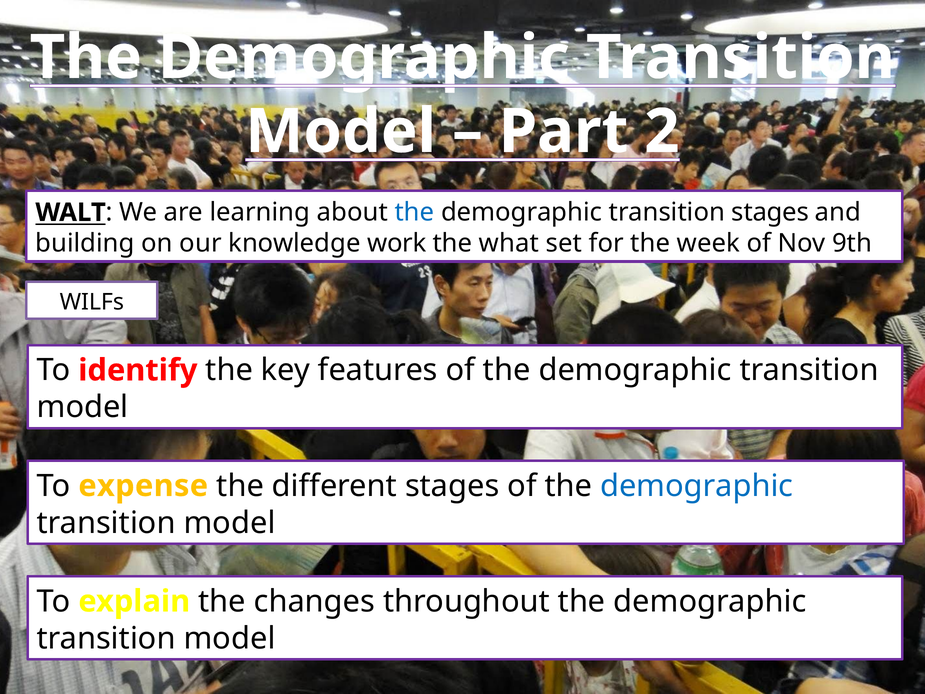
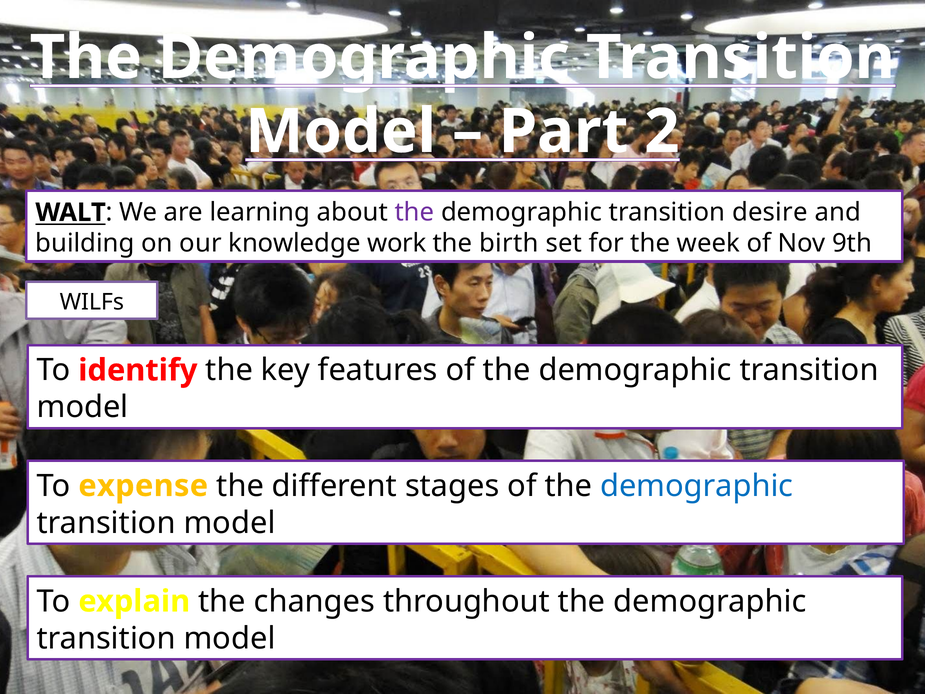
the colour: blue -> purple (414, 212)
transition stages: stages -> desire (770, 212)
what: what -> birth (509, 243)
